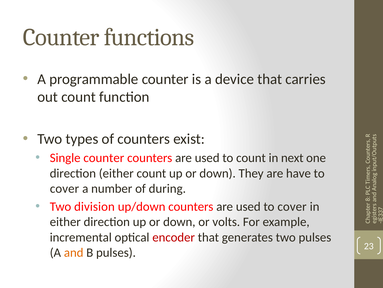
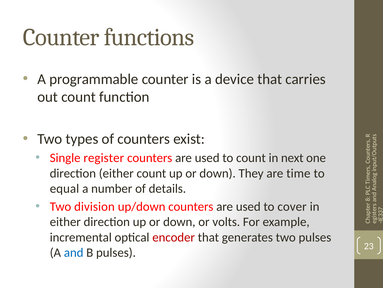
Single counter: counter -> register (104, 158)
have: have -> time (298, 173)
cover: cover -> equal (64, 188)
during: during -> details (167, 188)
and colour: orange -> blue (74, 252)
